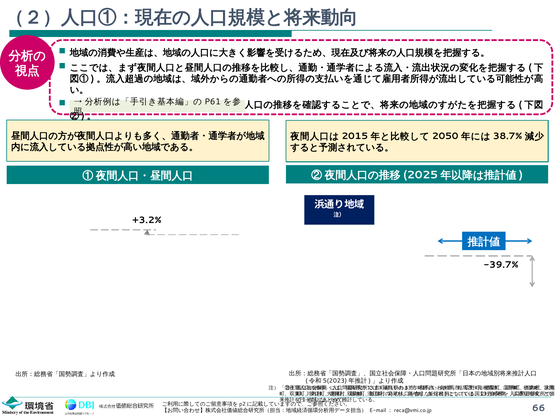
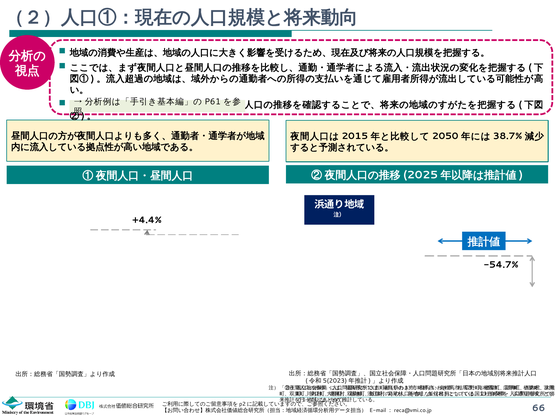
+3.2%: +3.2% -> +4.4% (147, 220)
-39.7%: -39.7% -> -54.7% (501, 265)
